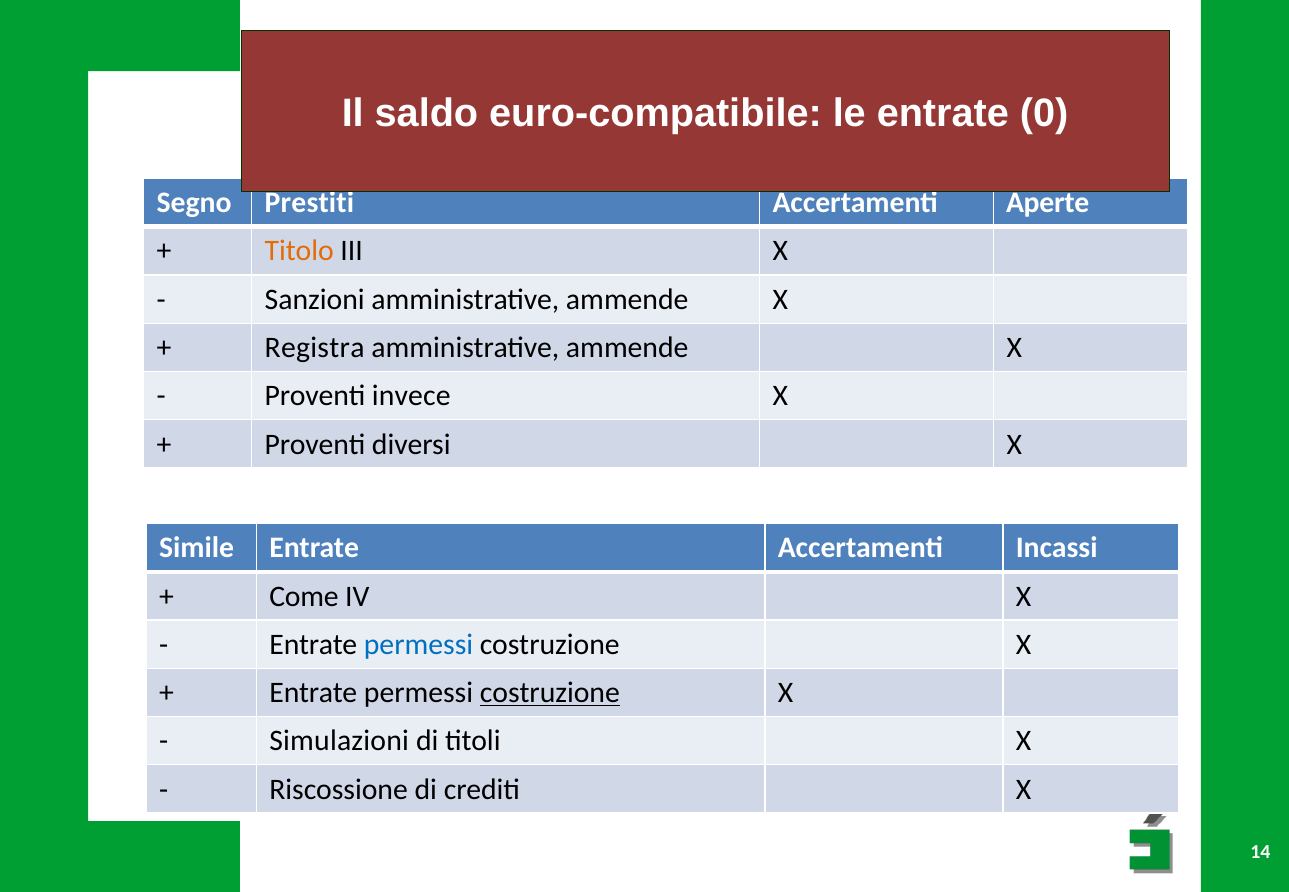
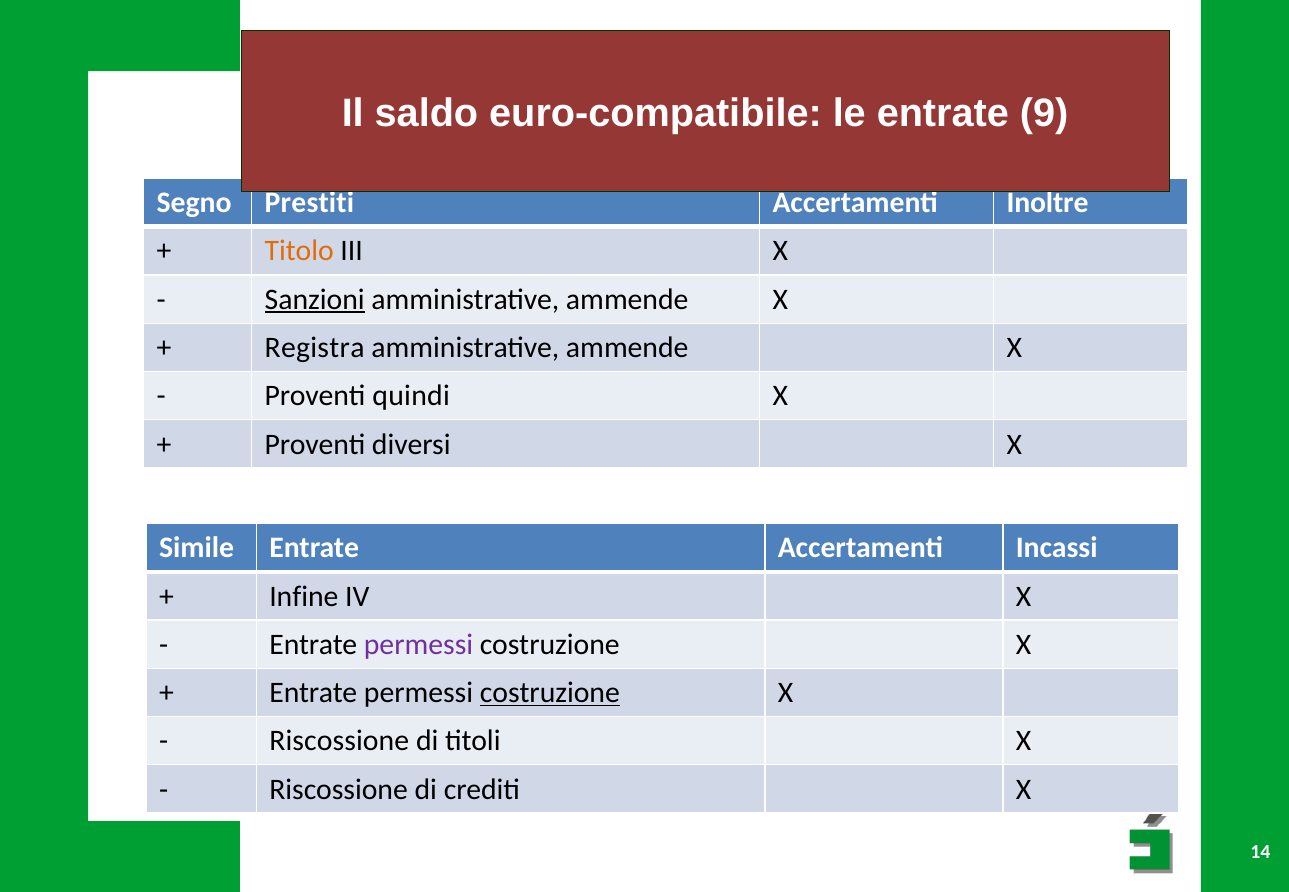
0: 0 -> 9 (1044, 114)
Aperte: Aperte -> Inoltre (1048, 203)
Sanzioni underline: none -> present (315, 300)
invece: invece -> quindi (411, 396)
Come: Come -> Infine (304, 597)
permessi colour: blue -> purple (419, 645)
Simulazioni: Simulazioni -> Riscossione (339, 741)
